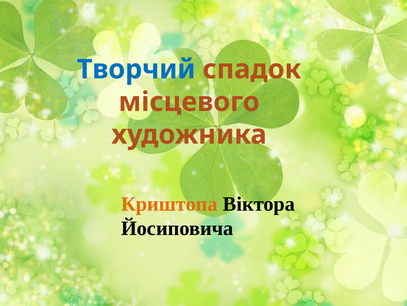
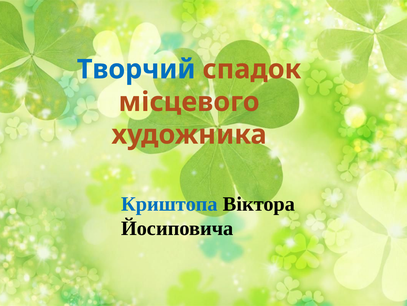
Криштопа colour: orange -> blue (169, 204)
